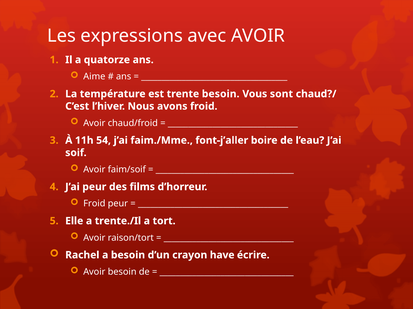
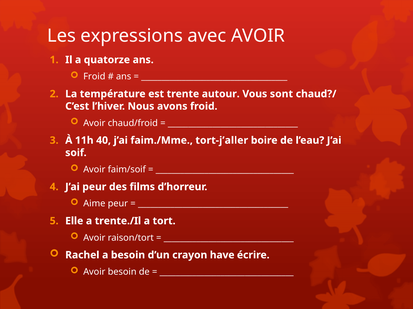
Aime: Aime -> Froid (94, 77)
trente besoin: besoin -> autour (221, 94)
54: 54 -> 40 (104, 141)
font-j’aller: font-j’aller -> tort-j’aller (222, 141)
Froid: Froid -> Aime (94, 204)
